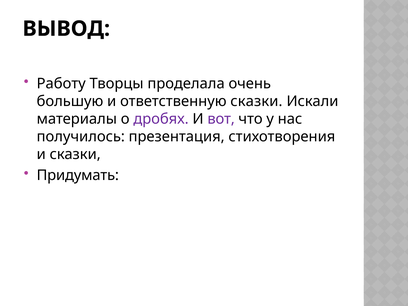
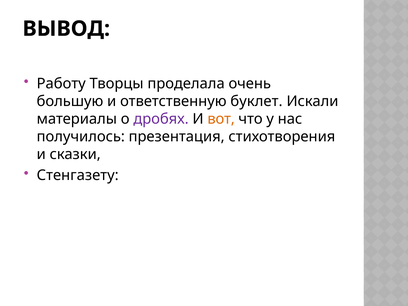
ответственную сказки: сказки -> буклет (256, 101)
вот colour: purple -> orange (221, 119)
Придумать: Придумать -> Стенгазету (78, 175)
